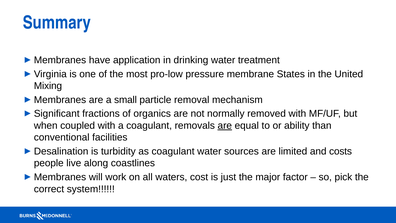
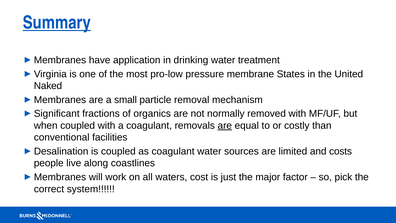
Summary underline: none -> present (57, 23)
Mixing: Mixing -> Naked (48, 86)
ability: ability -> costly (297, 125)
is turbidity: turbidity -> coupled (118, 151)
